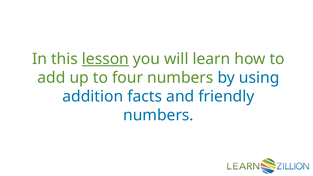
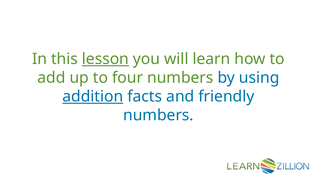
addition underline: none -> present (93, 97)
